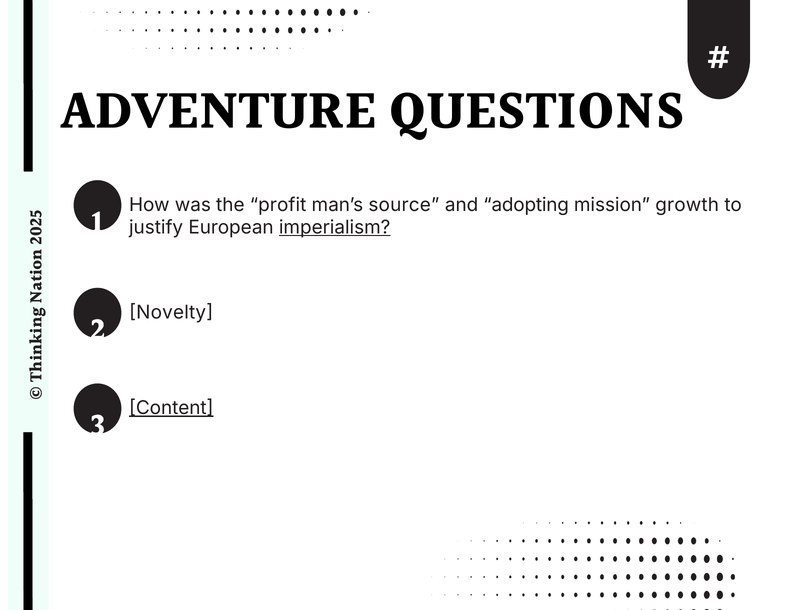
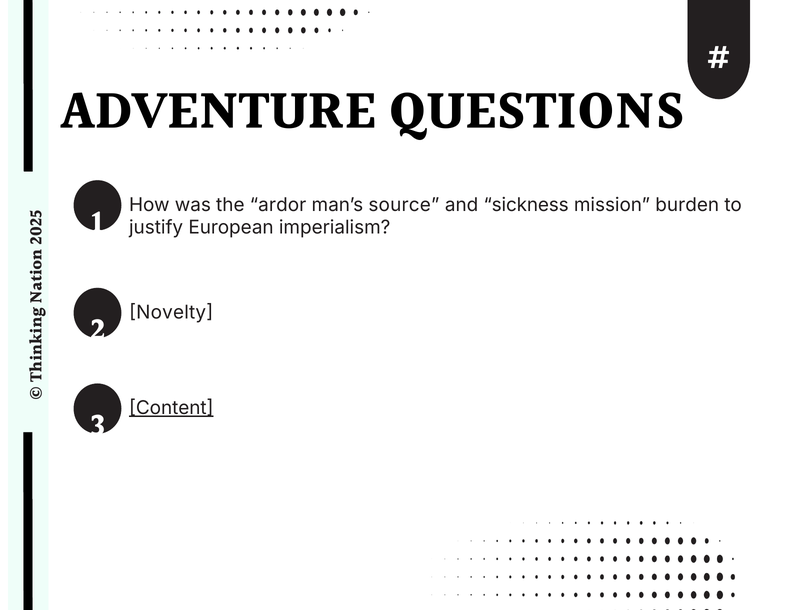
profit: profit -> ardor (278, 205)
adopting: adopting -> sickness (526, 205)
growth: growth -> burden (687, 205)
imperialism underline: present -> none (335, 228)
